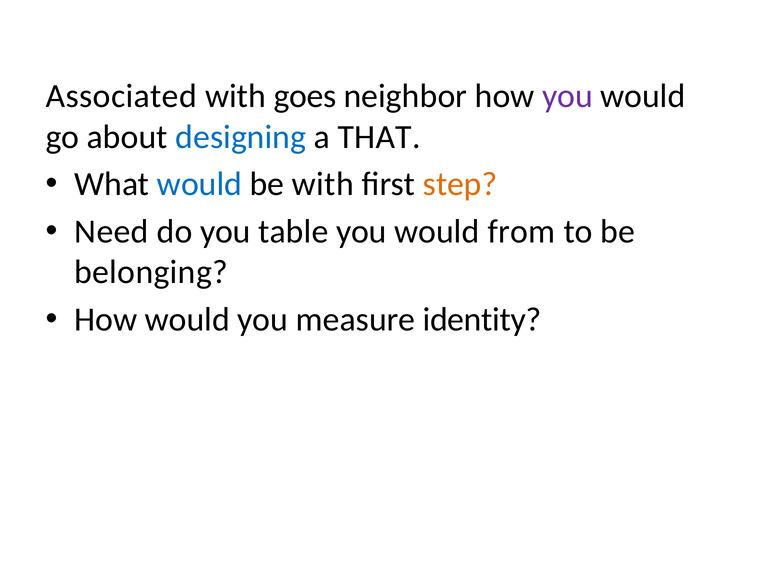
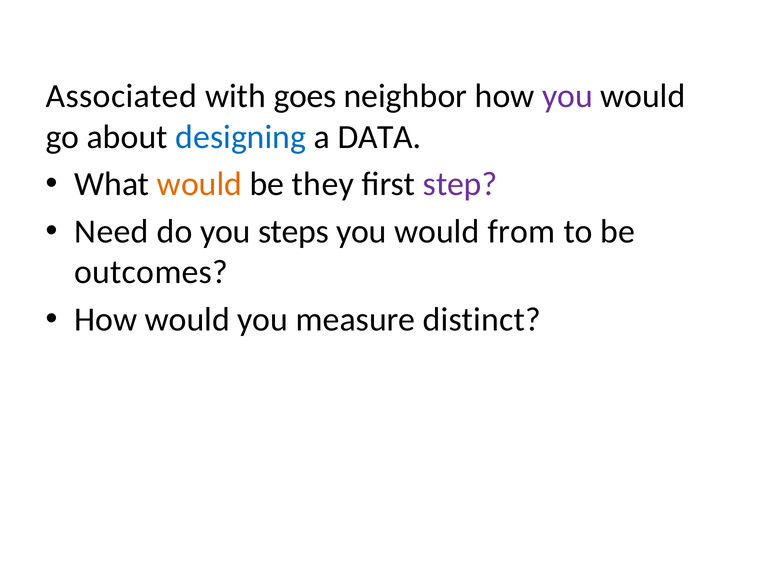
THAT: THAT -> DATA (379, 137)
would colour: blue -> orange (199, 184)
be with: with -> they (323, 184)
step colour: orange -> purple (460, 184)
table: table -> steps (294, 232)
belonging: belonging -> outcomes (151, 272)
identity: identity -> distinct (482, 320)
